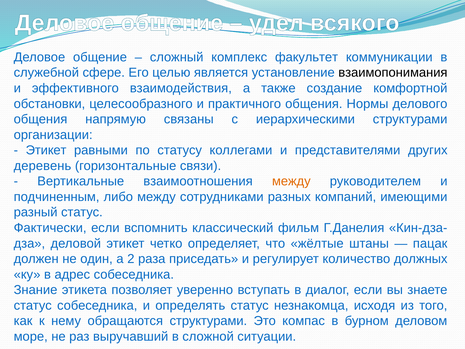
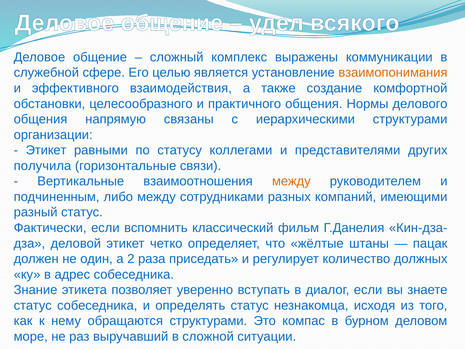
факультет: факультет -> выражены (307, 57)
взаимопонимания colour: black -> orange (393, 73)
деревень: деревень -> получила (42, 166)
